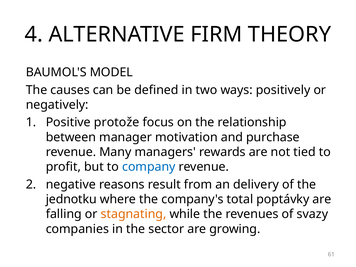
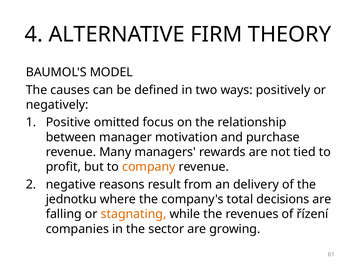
protože: protože -> omitted (117, 122)
company colour: blue -> orange (149, 167)
poptávky: poptávky -> decisions (283, 199)
svazy: svazy -> řízení (312, 214)
